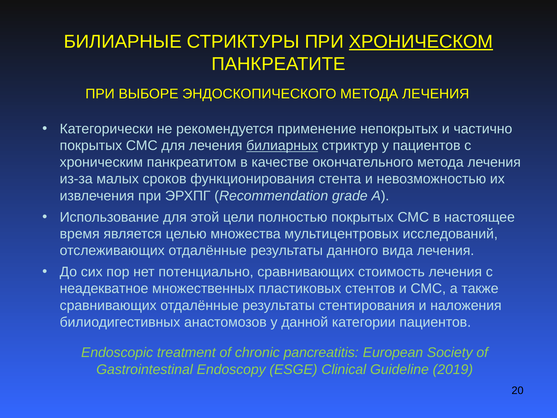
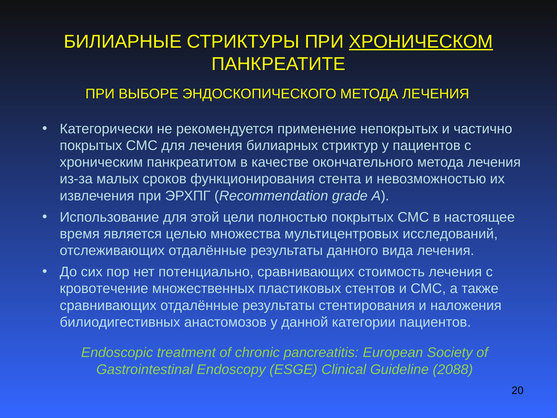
билиарных underline: present -> none (282, 146)
неадекватное: неадекватное -> кровотечение (104, 289)
2019: 2019 -> 2088 (453, 369)
